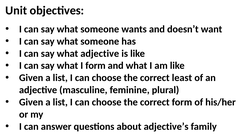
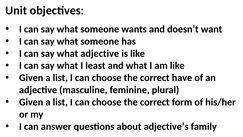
I form: form -> least (95, 65)
least: least -> have (182, 78)
